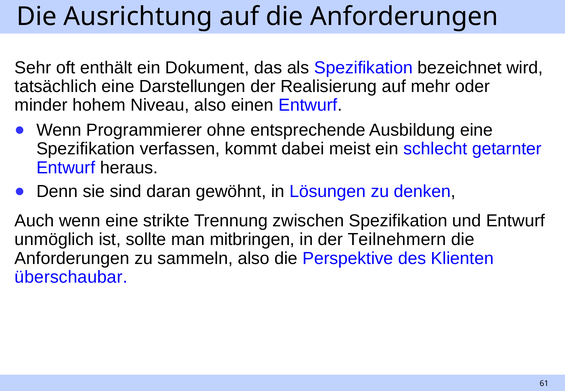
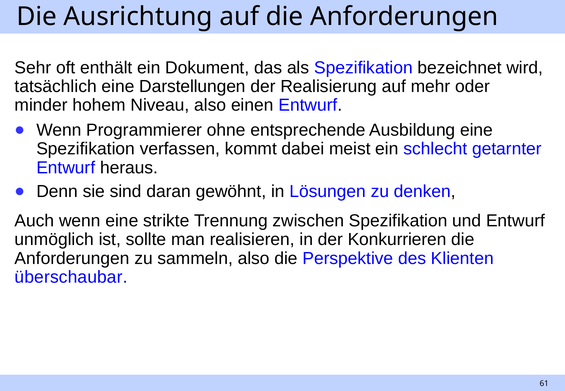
mitbringen: mitbringen -> realisieren (252, 240)
Teilnehmern: Teilnehmern -> Konkurrieren (397, 240)
